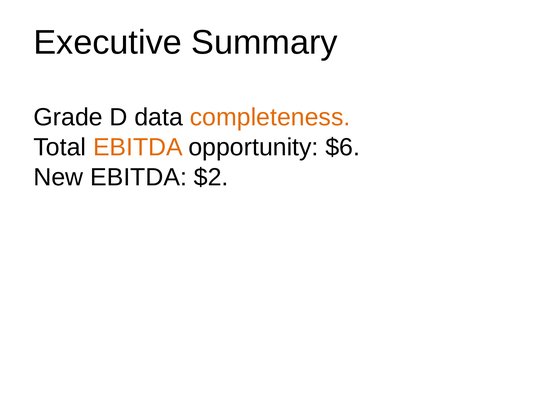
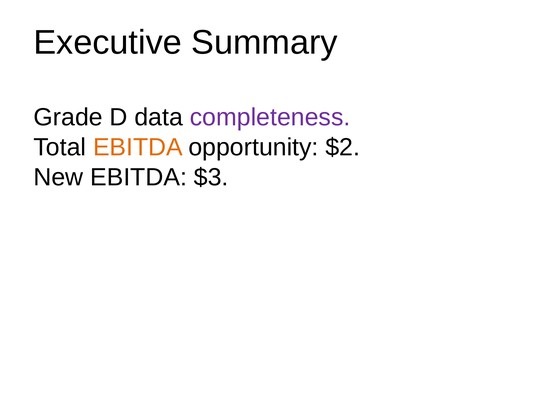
completeness colour: orange -> purple (270, 117)
$6: $6 -> $2 (343, 147)
$2: $2 -> $3 (211, 177)
